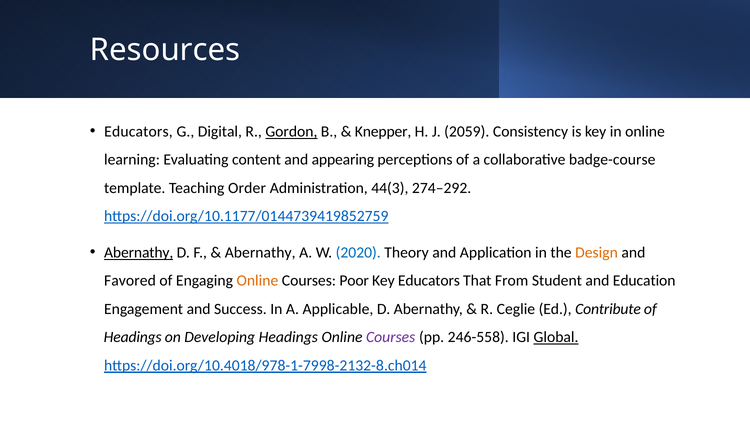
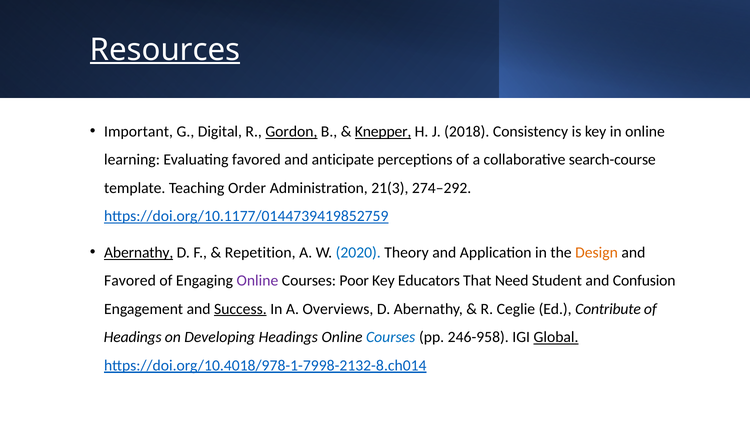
Resources underline: none -> present (165, 50)
Educators: Educators -> Important (139, 132)
Knepper underline: none -> present (383, 132)
2059: 2059 -> 2018 (467, 132)
Evaluating content: content -> favored (256, 160)
appearing: appearing -> anticipate (343, 160)
badge-course: badge-course -> search-course (612, 160)
44(3: 44(3 -> 21(3 (390, 188)
Abernathy: Abernathy -> Repetition (260, 253)
Online colour: orange -> purple (257, 281)
From: From -> Need (512, 281)
Education: Education -> Confusion (644, 281)
Success underline: none -> present (240, 309)
Applicable: Applicable -> Overviews (338, 309)
Courses colour: purple -> blue (391, 337)
246-558: 246-558 -> 246-958 (478, 337)
